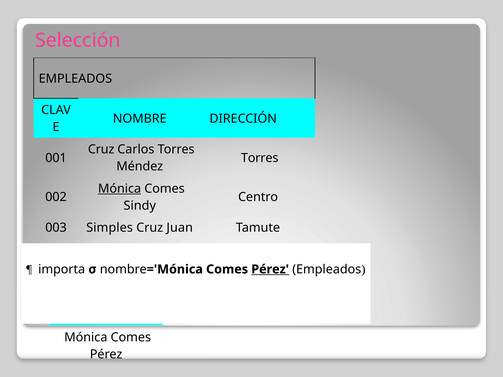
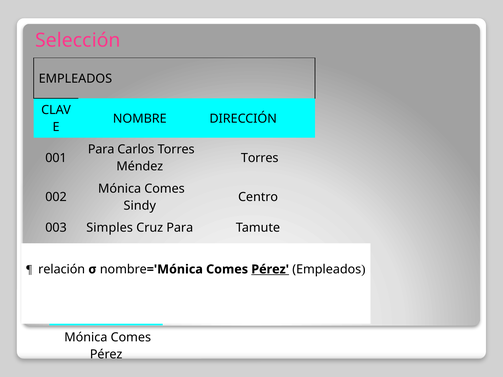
Cruz: Cruz -> Para (101, 149)
Mónica underline: present -> none (120, 189)
Cruz Juan: Juan -> Para (180, 228)
importa: importa -> relación (62, 269)
